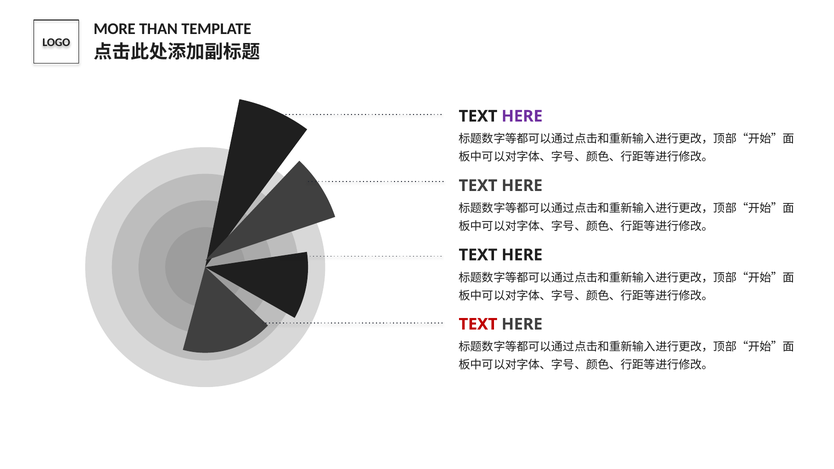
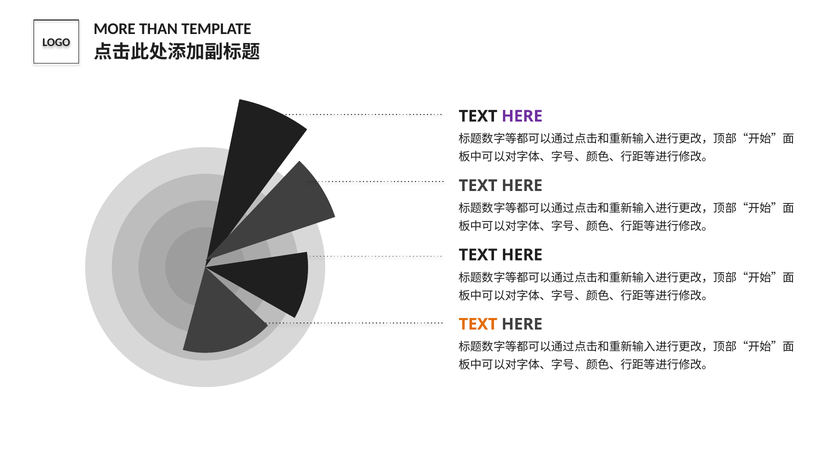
TEXT colour: red -> orange (478, 324)
